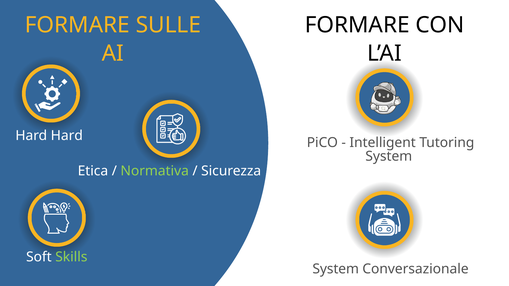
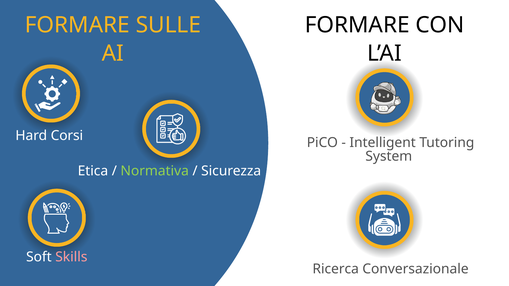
Hard Hard: Hard -> Corsi (67, 136)
Skills colour: light green -> pink (71, 257)
System: System -> Ricerca (336, 269)
